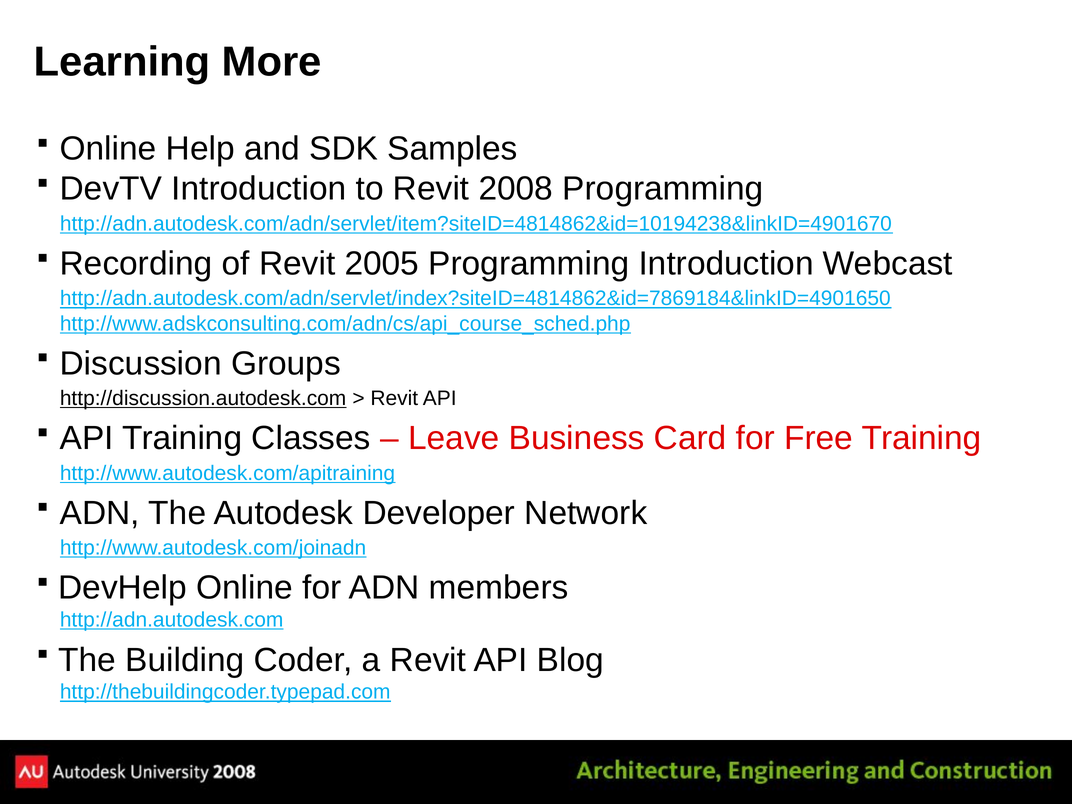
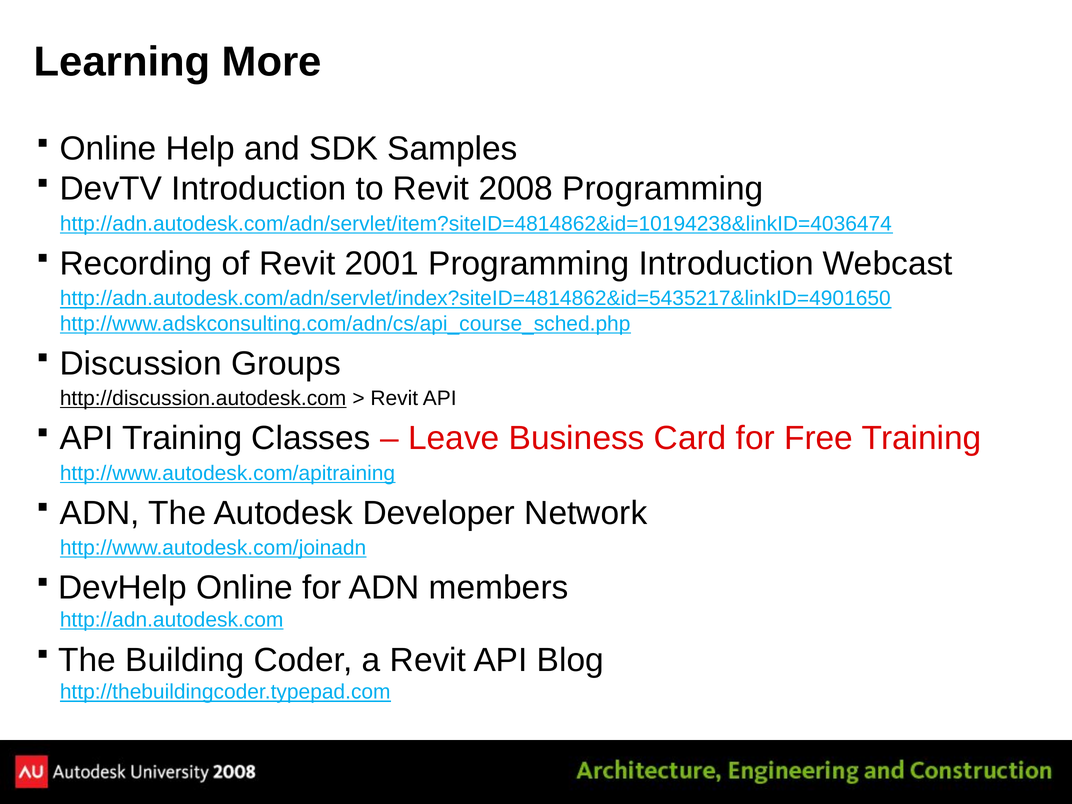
http://adn.autodesk.com/adn/servlet/item?siteID=4814862&id=10194238&linkID=4901670: http://adn.autodesk.com/adn/servlet/item?siteID=4814862&id=10194238&linkID=4901670 -> http://adn.autodesk.com/adn/servlet/item?siteID=4814862&id=10194238&linkID=4036474 (476, 224)
2005: 2005 -> 2001 (382, 264)
http://adn.autodesk.com/adn/servlet/index?siteID=4814862&id=7869184&linkID=4901650: http://adn.autodesk.com/adn/servlet/index?siteID=4814862&id=7869184&linkID=4901650 -> http://adn.autodesk.com/adn/servlet/index?siteID=4814862&id=5435217&linkID=4901650 (475, 298)
